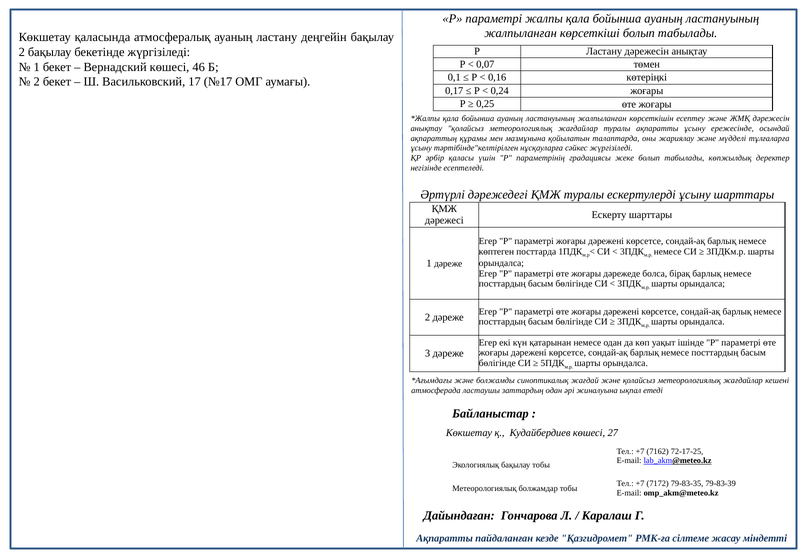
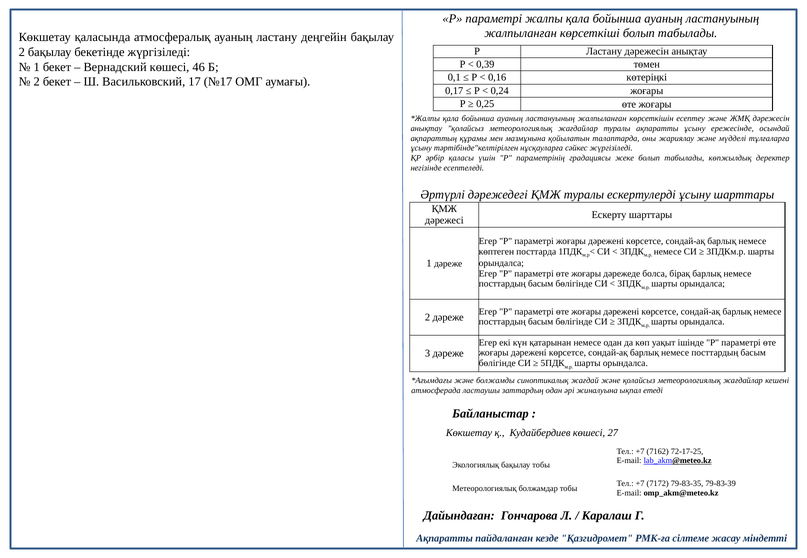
0,07: 0,07 -> 0,39 (485, 64)
